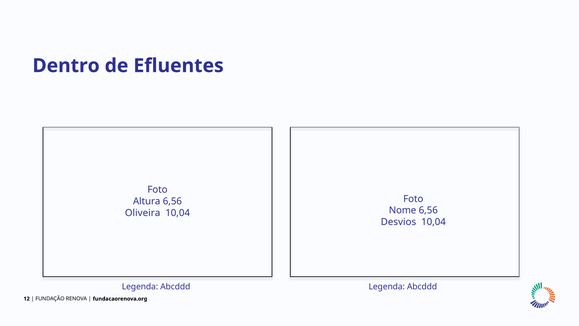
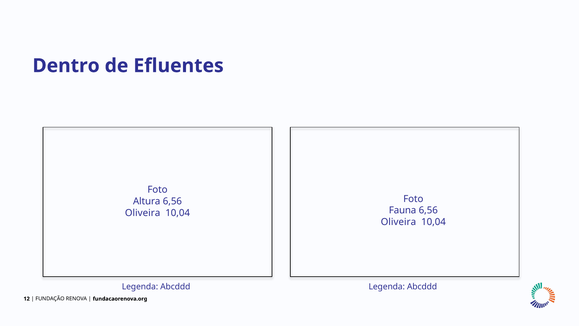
Nome: Nome -> Fauna (403, 210)
Desvios: Desvios -> Oliveira (398, 222)
